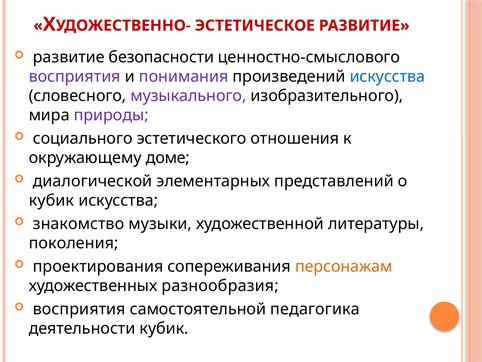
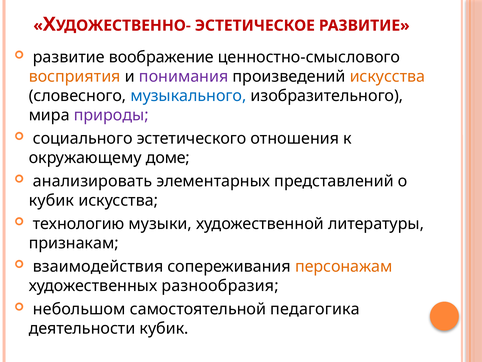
безопасности: безопасности -> воображение (161, 57)
восприятия colour: purple -> orange (75, 77)
искусства colour: blue -> orange (387, 77)
музыкального colour: purple -> blue (188, 96)
диалогической: диалогической -> анализировать (93, 181)
знакомство: знакомство -> технологию (79, 224)
поколения: поколения -> признакам (74, 243)
проектирования: проектирования -> взаимодействия (98, 266)
восприятия: восприятия -> небольшом (79, 309)
